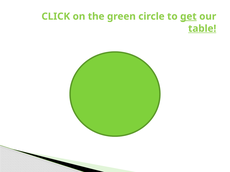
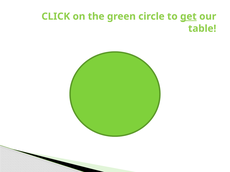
table underline: present -> none (202, 29)
